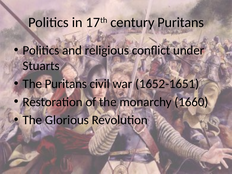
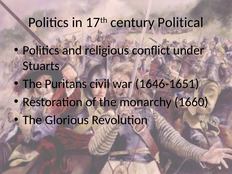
century Puritans: Puritans -> Political (181, 22)
1652-1651: 1652-1651 -> 1646-1651 (167, 84)
